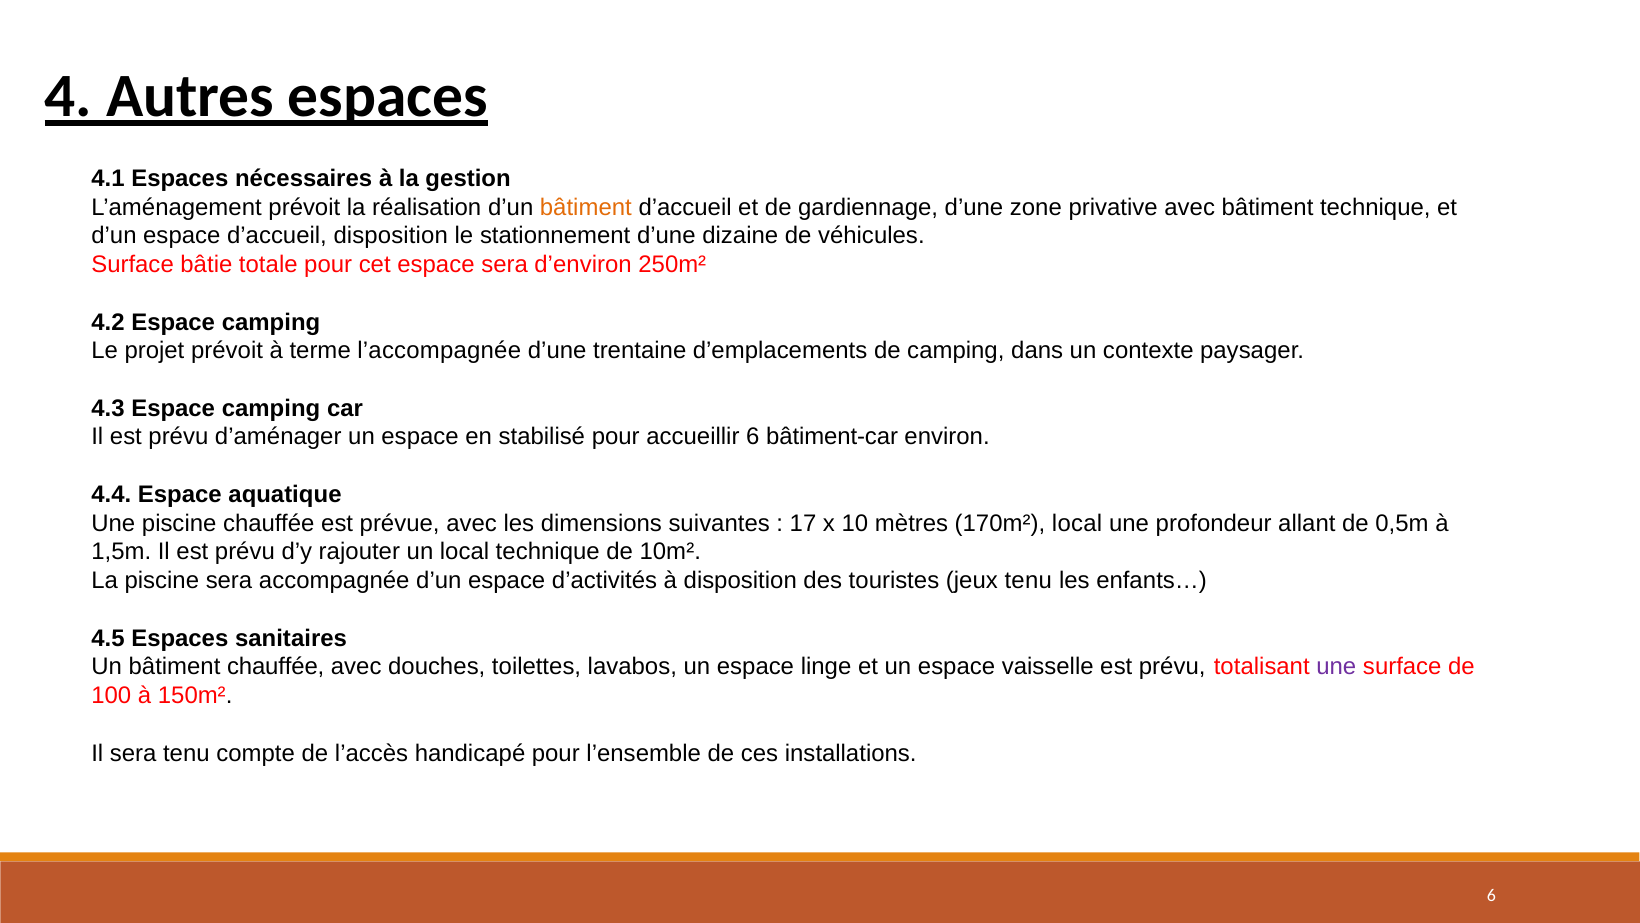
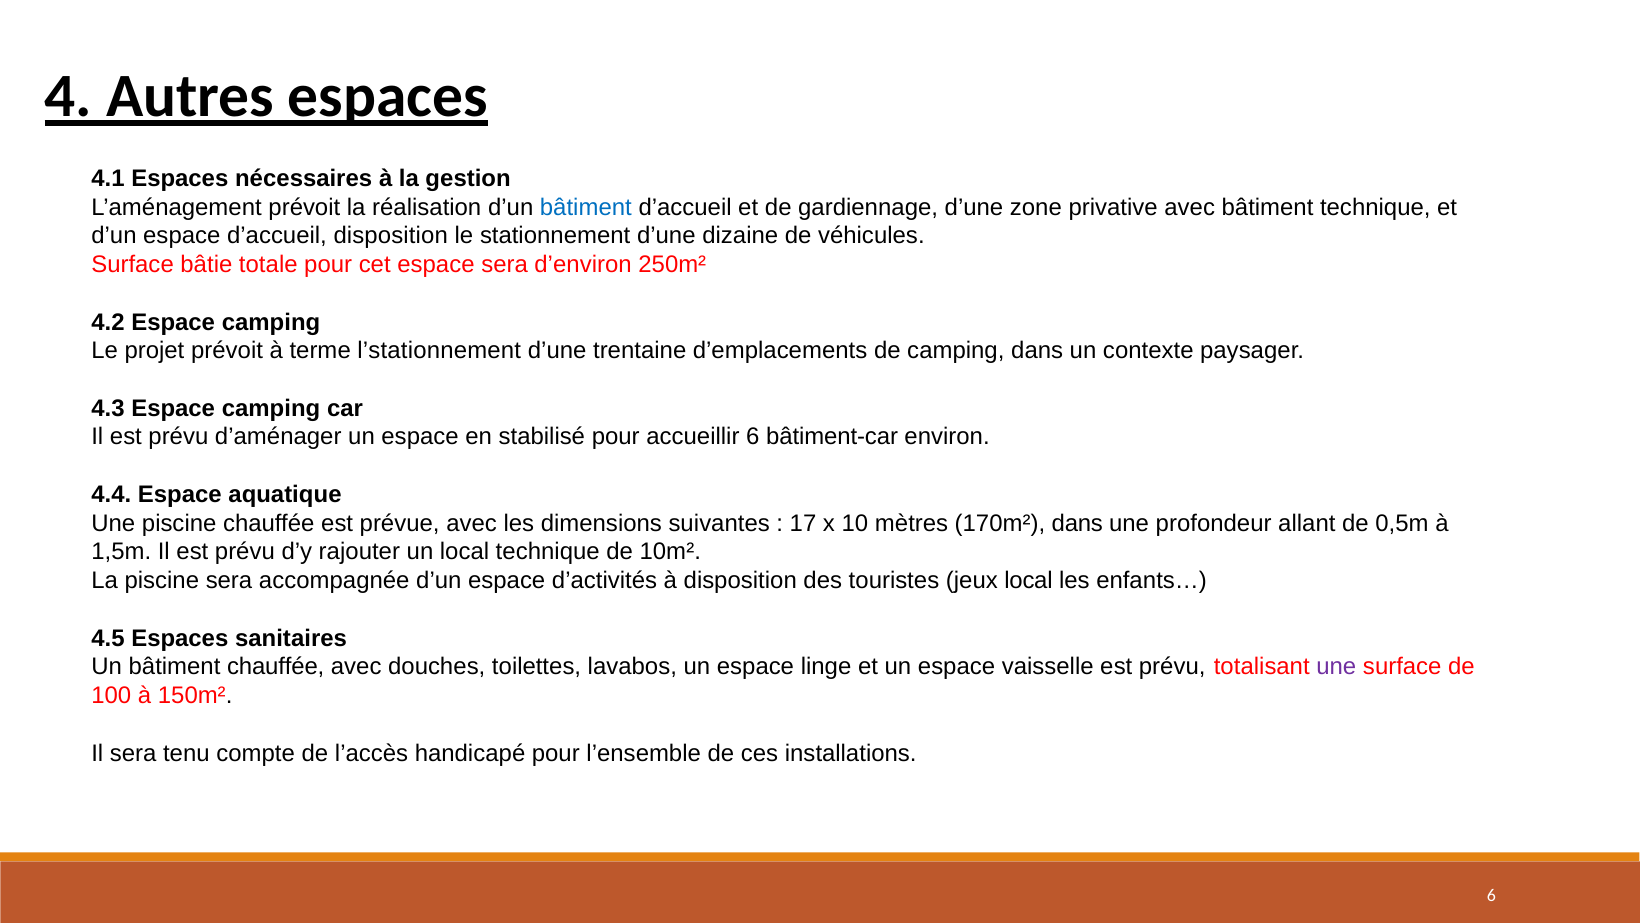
bâtiment colour: orange -> blue (586, 207)
l’accompagnée: l’accompagnée -> l’stationnement (439, 351)
170m² local: local -> dans (1077, 523)
jeux tenu: tenu -> local (1028, 580)
